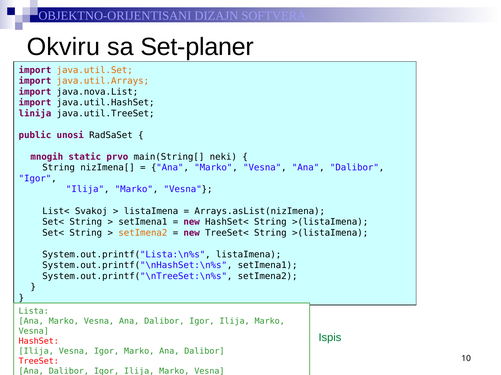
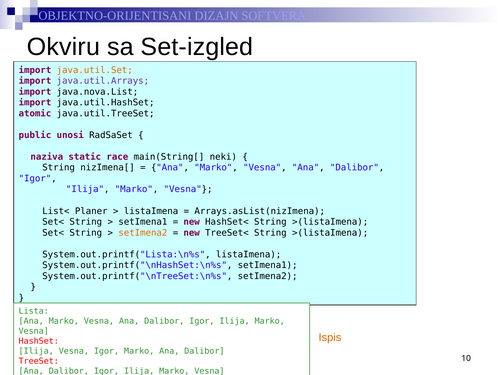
Set-planer: Set-planer -> Set-izgled (197, 47)
java.util.Arrays colour: orange -> purple (103, 81)
linija: linija -> atomic (35, 114)
mnogih: mnogih -> naziva (47, 157)
prvo: prvo -> race (117, 157)
Svakoj: Svakoj -> Planer (91, 211)
Ispis colour: green -> orange (330, 338)
